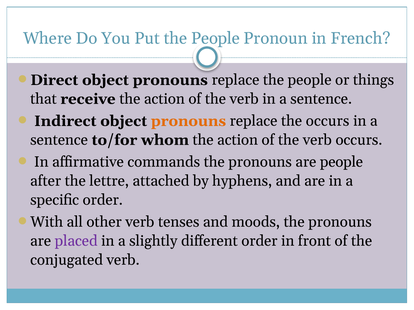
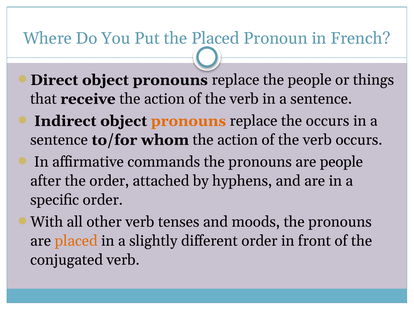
Put the People: People -> Placed (215, 38)
the lettre: lettre -> order (109, 181)
placed colour: purple -> orange (76, 241)
